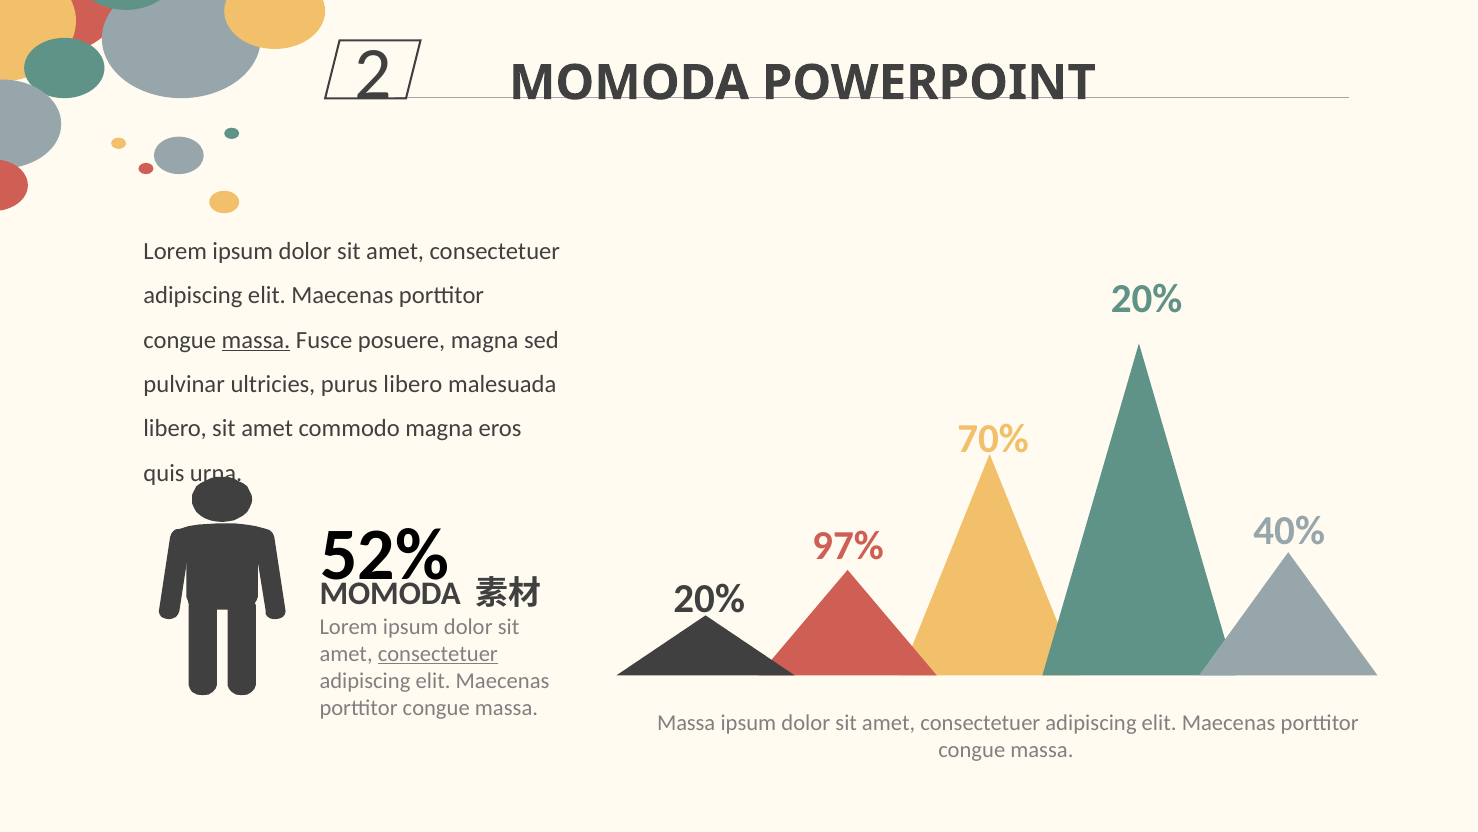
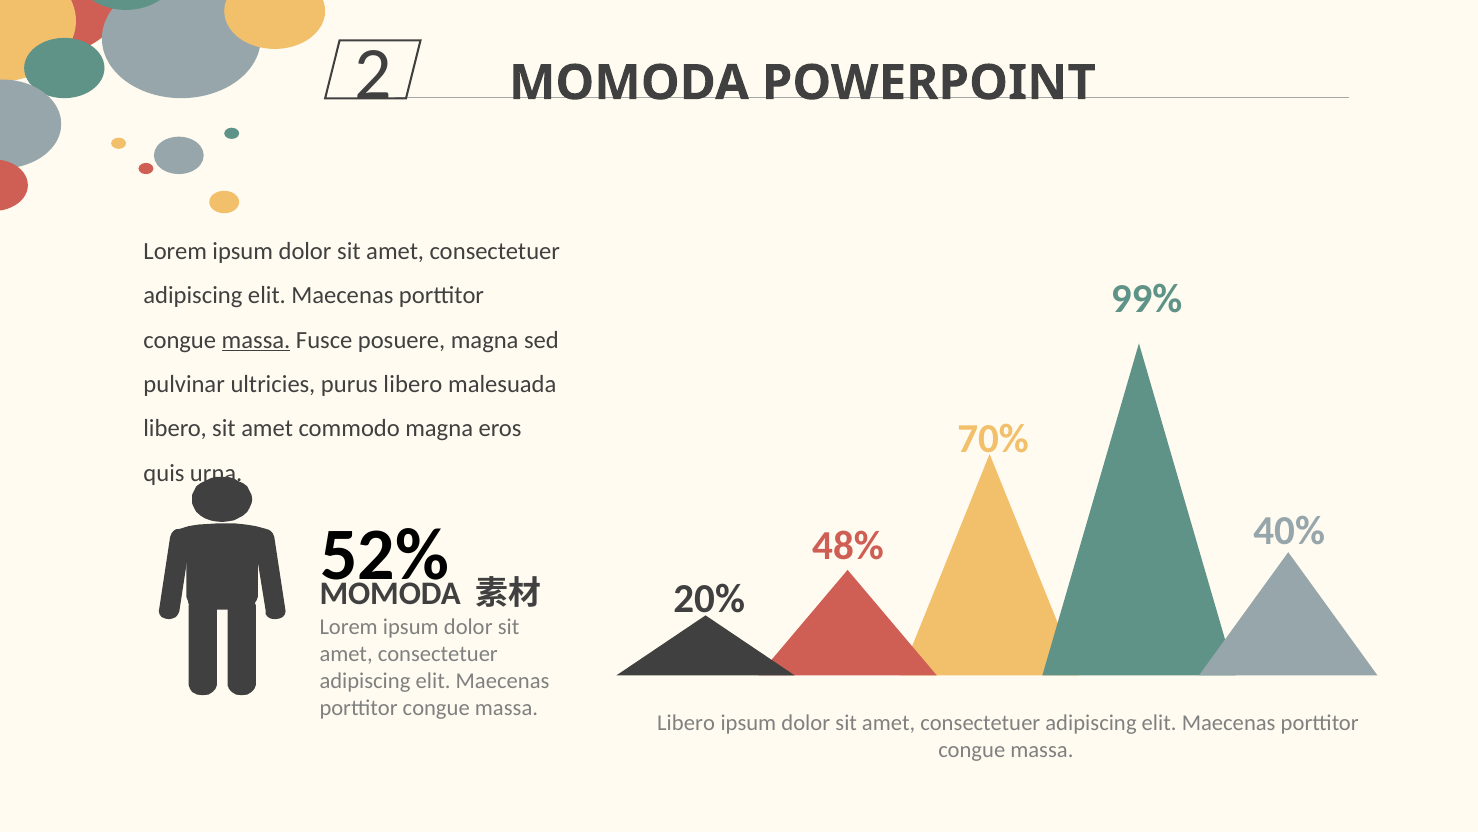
20%: 20% -> 99% (1147, 298)
97%: 97% -> 48% (848, 546)
consectetuer underline: present -> none (438, 653)
Massa: Massa -> Libero (686, 722)
